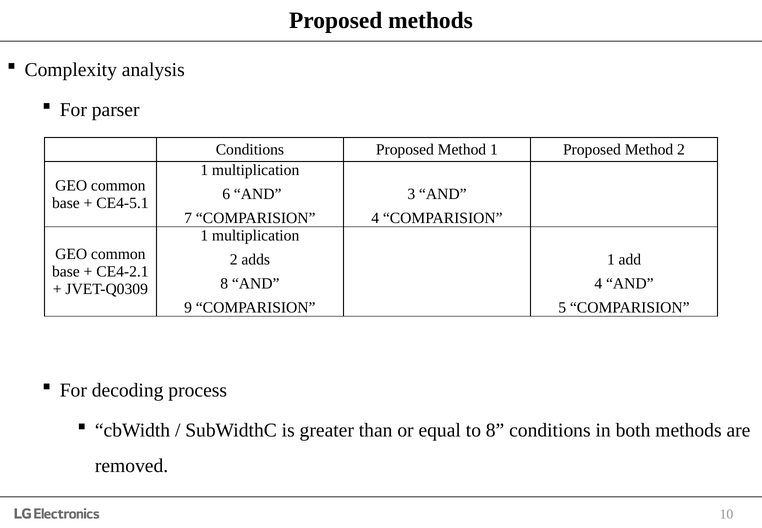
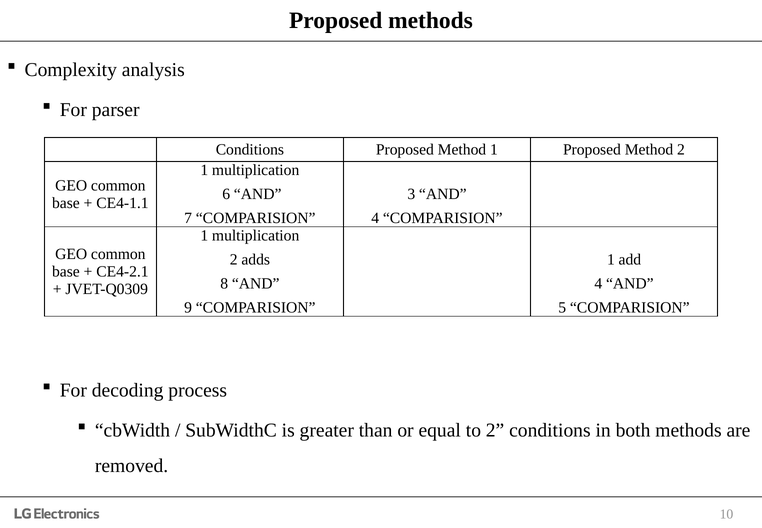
CE4-5.1: CE4-5.1 -> CE4-1.1 (122, 203)
to 8: 8 -> 2 (495, 430)
